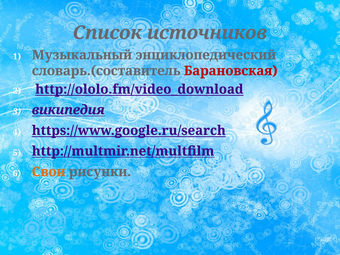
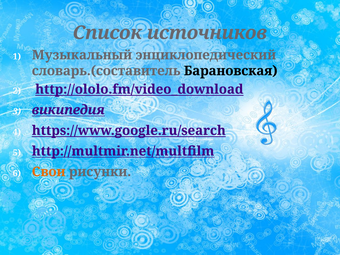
Барановская colour: red -> black (231, 71)
